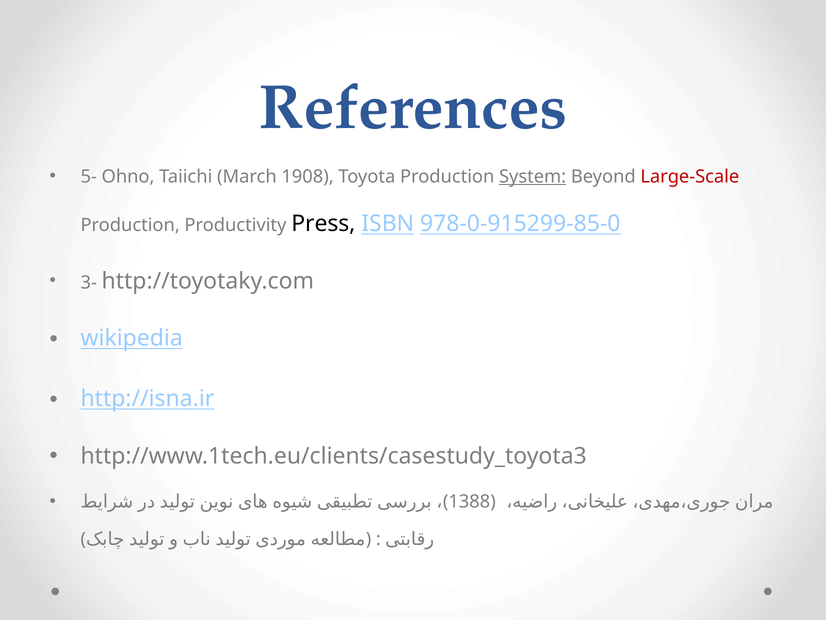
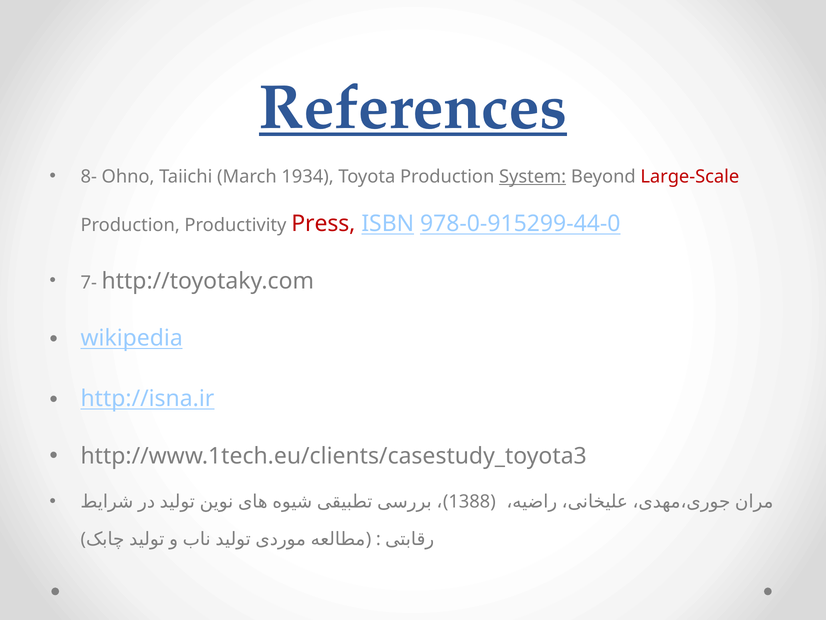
References underline: none -> present (413, 108)
5-: 5- -> 8- (89, 176)
1908: 1908 -> 1934 (308, 176)
Press colour: black -> red (323, 223)
978-0-915299-85-0: 978-0-915299-85-0 -> 978-0-915299-44-0 (520, 223)
3-: 3- -> 7- (89, 283)
